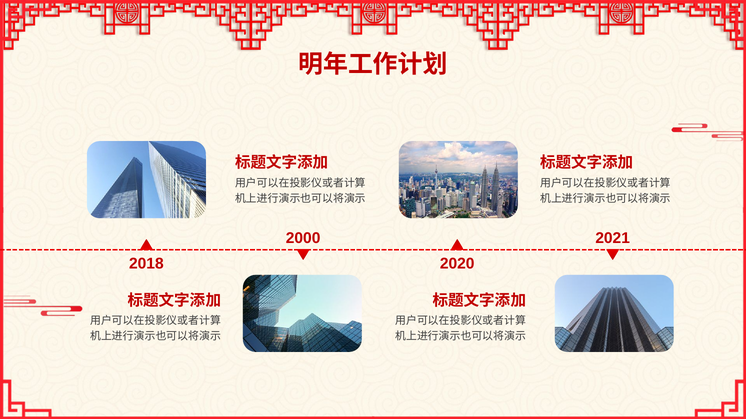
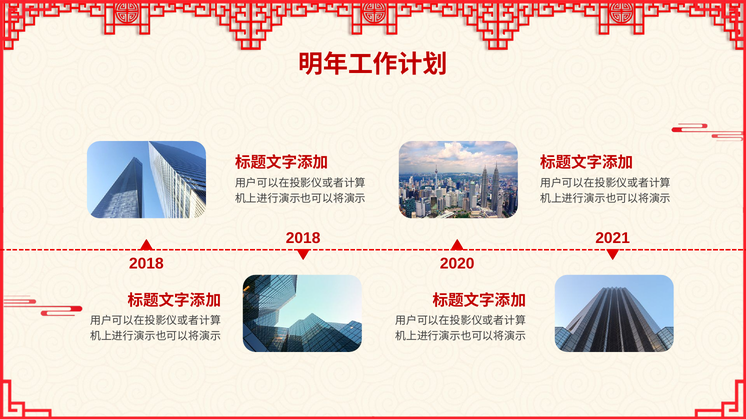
2000: 2000 -> 2018 (303, 238)
